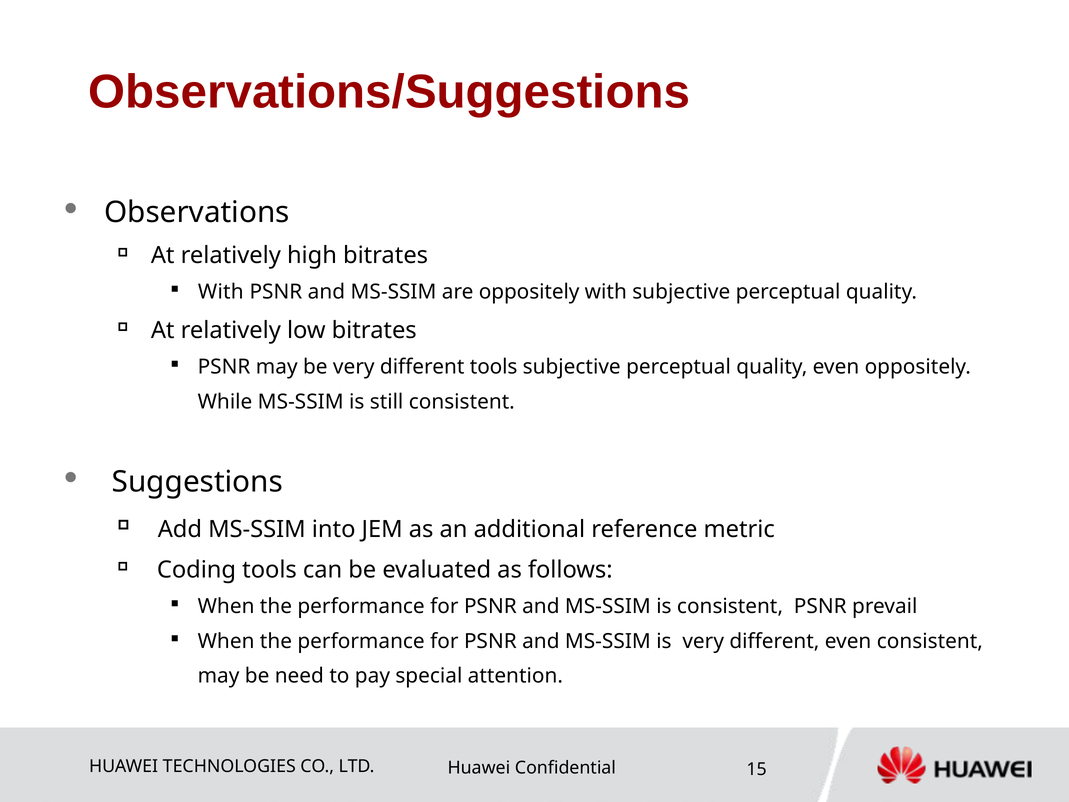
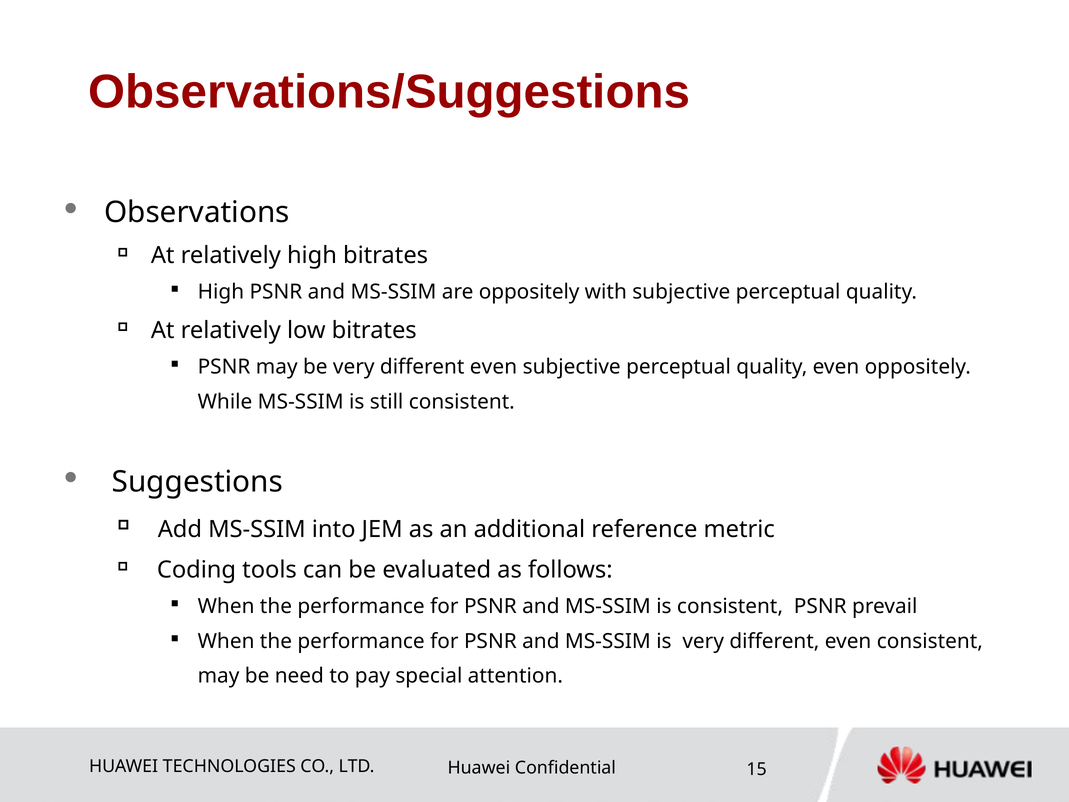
With: With -> High (221, 292)
be very different tools: tools -> even (493, 367)
